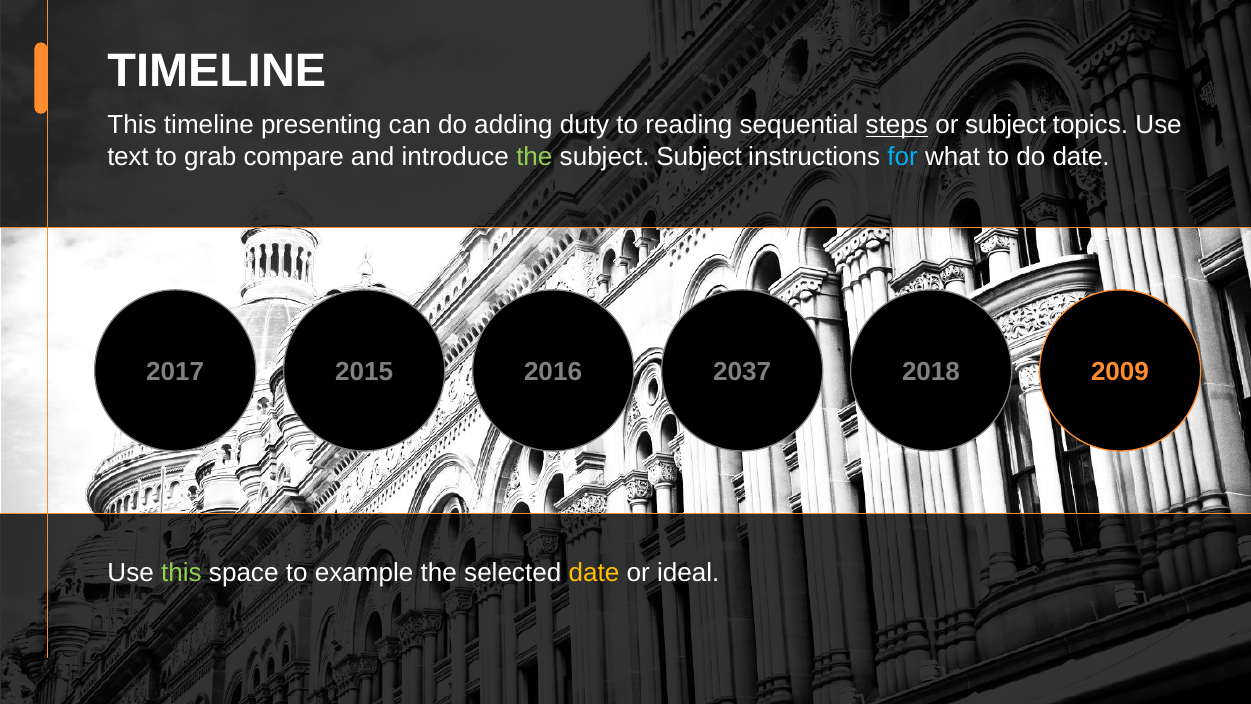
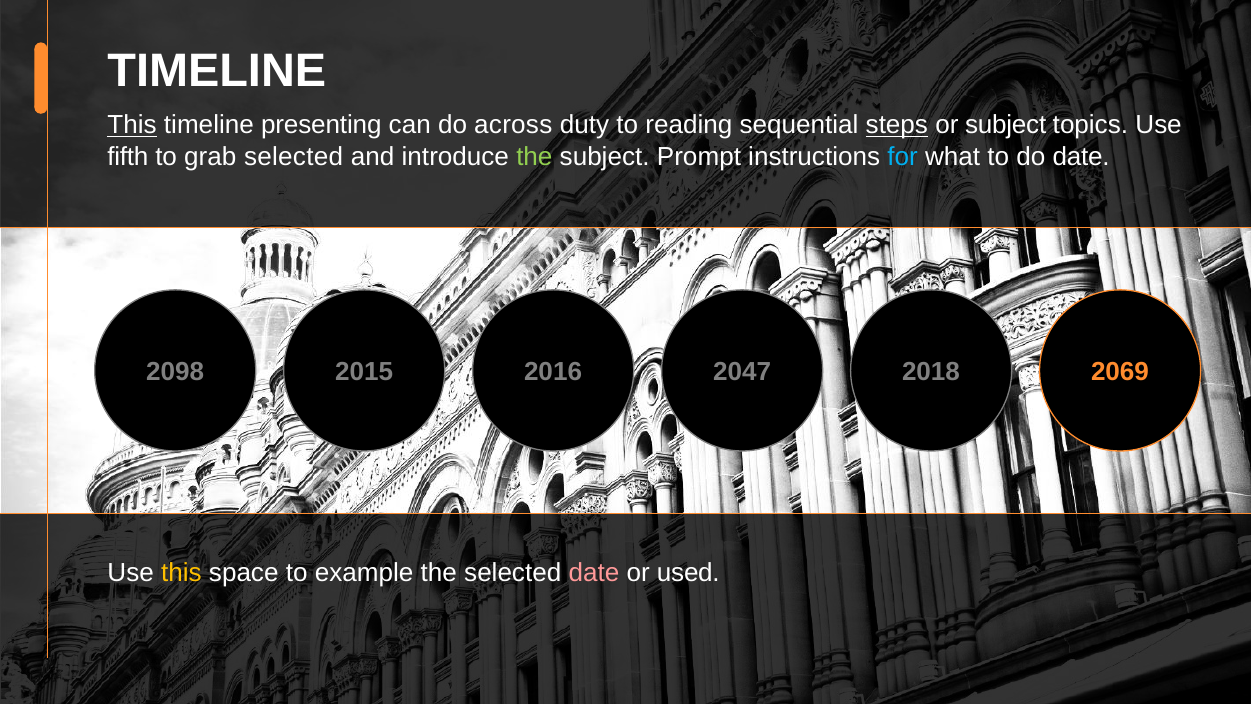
This underline: none -> present (132, 125)
adding: adding -> across (513, 125)
text: text -> fifth (128, 157)
grab compare: compare -> selected (294, 157)
subject Subject: Subject -> Prompt (699, 157)
2017: 2017 -> 2098 (175, 372)
2037: 2037 -> 2047 (742, 372)
2009: 2009 -> 2069 (1120, 372)
this colour: light green -> yellow (181, 573)
date colour: yellow -> pink (594, 573)
ideal: ideal -> used (688, 573)
